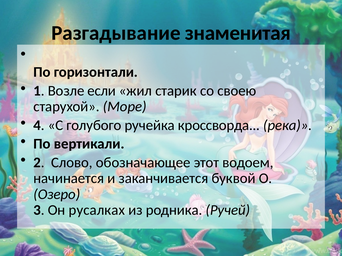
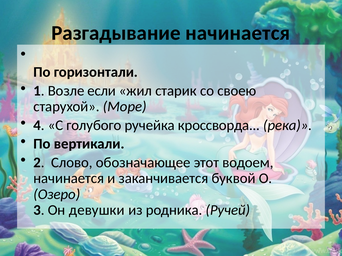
Разгадывание знаменитая: знаменитая -> начинается (238, 33)
русалках: русалках -> девушки (97, 211)
